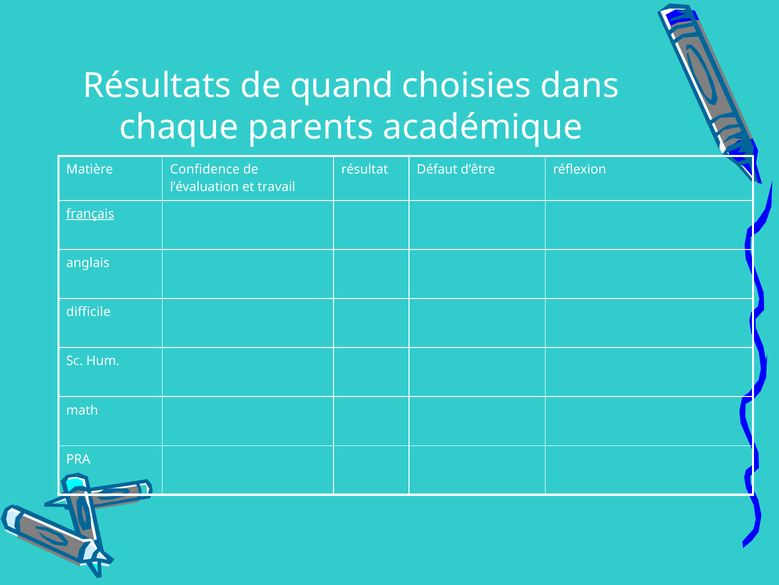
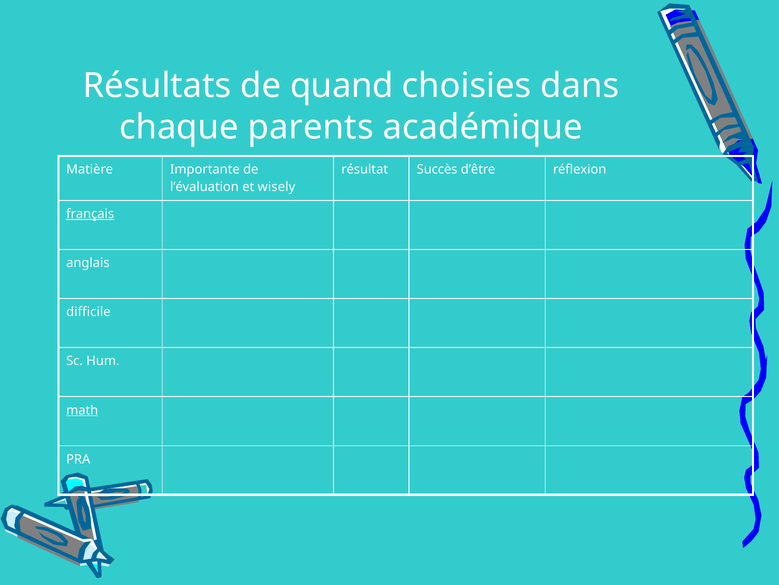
Confidence: Confidence -> Importante (205, 169)
Défaut: Défaut -> Succès (437, 169)
travail: travail -> wisely (276, 187)
math underline: none -> present (82, 410)
